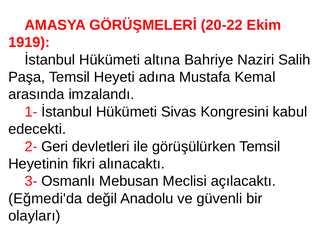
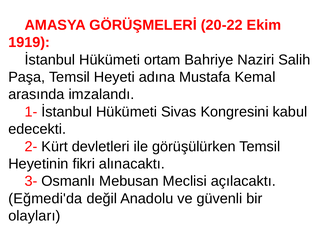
altına: altına -> ortam (162, 60)
Geri: Geri -> Kürt (55, 146)
